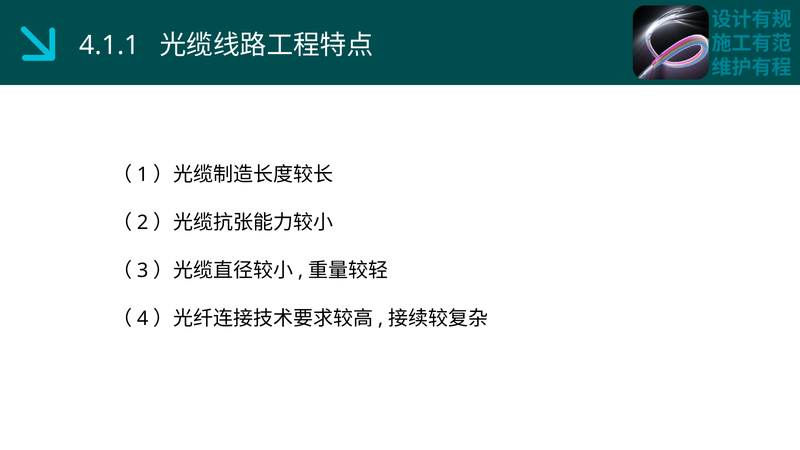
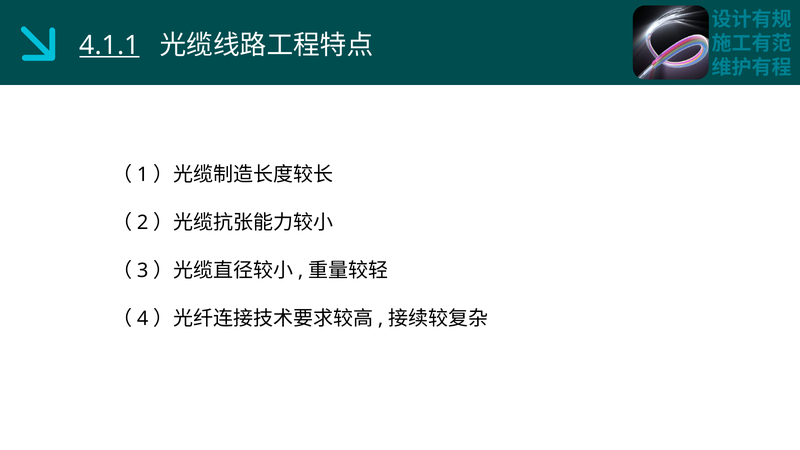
4.1.1 underline: none -> present (109, 45)
